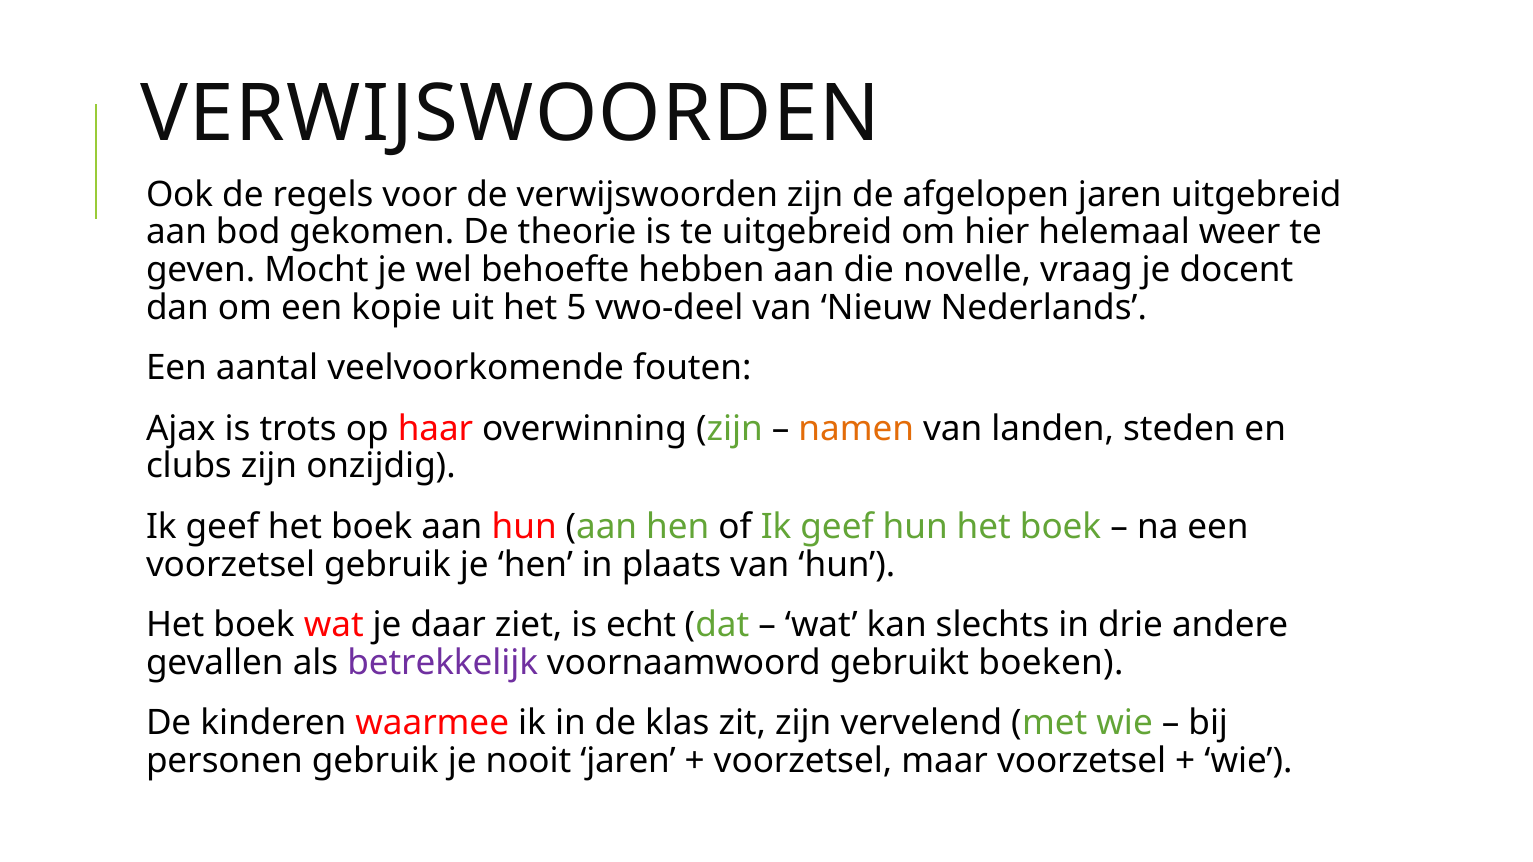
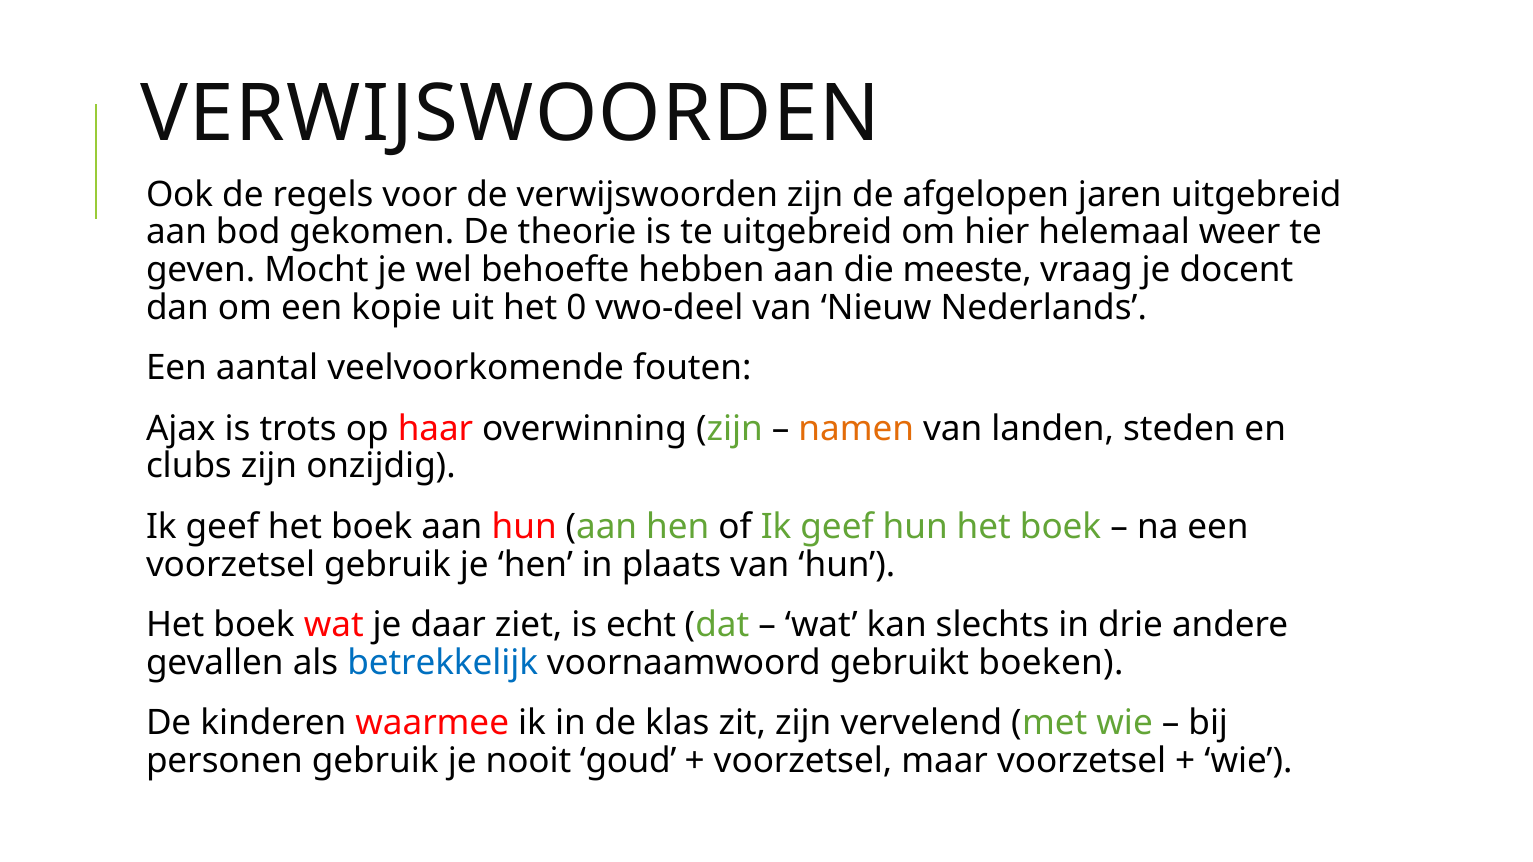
novelle: novelle -> meeste (967, 270)
5: 5 -> 0 (576, 308)
betrekkelijk colour: purple -> blue (443, 663)
nooit jaren: jaren -> goud (628, 761)
